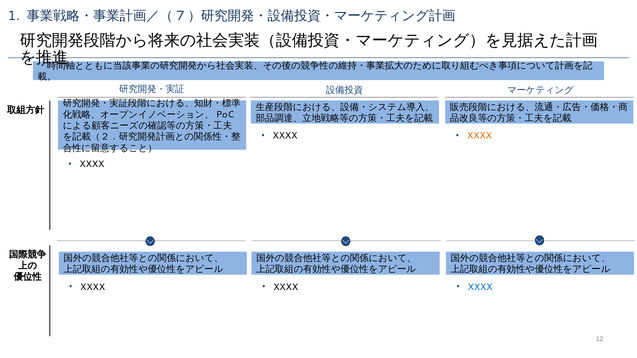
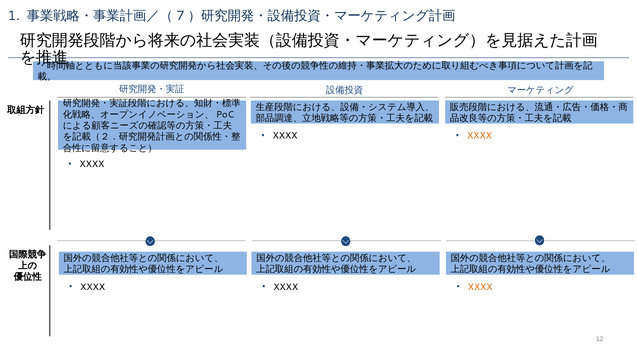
XXXX colour: blue -> orange (480, 287)
